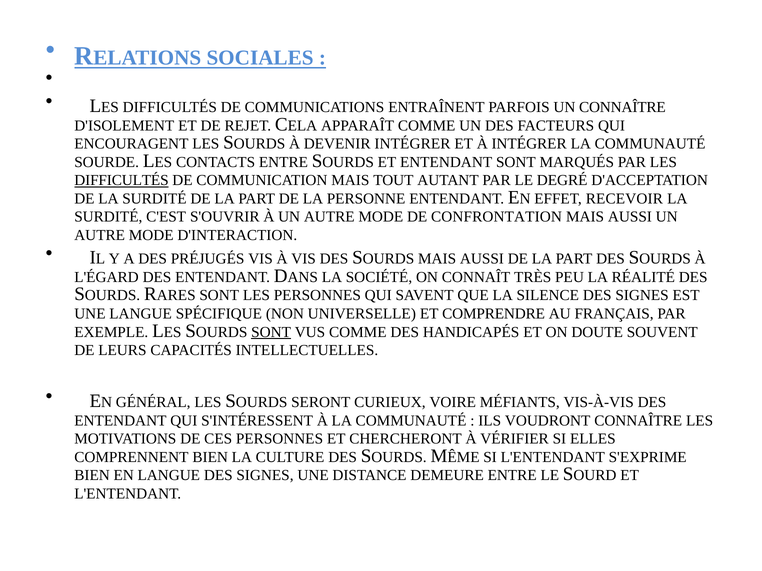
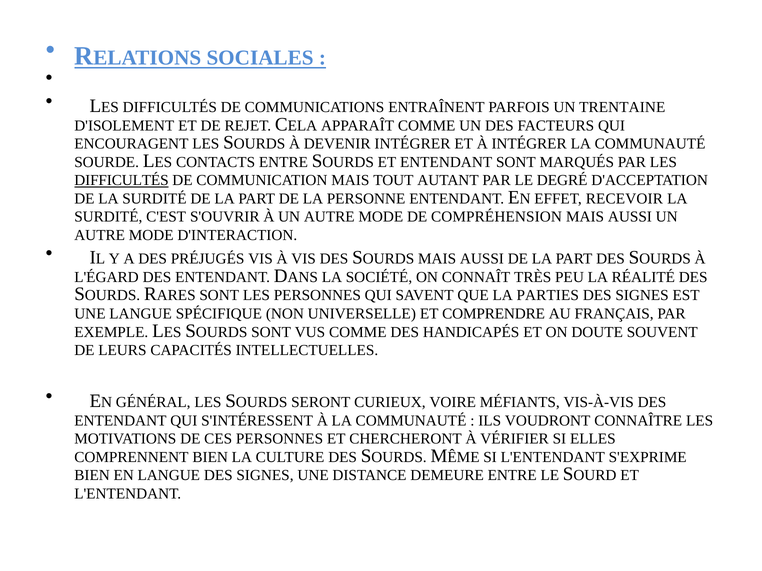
UN CONNAÎTRE: CONNAÎTRE -> TRENTAINE (622, 107)
CONFRONTATION: CONFRONTATION -> COMPRÉHENSION (497, 217)
SILENCE: SILENCE -> PARTIES (548, 296)
SONT underline: present -> none (271, 332)
